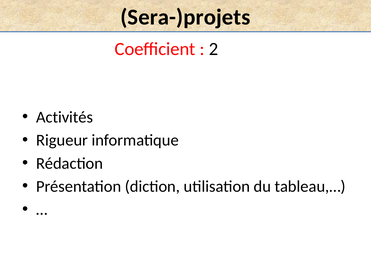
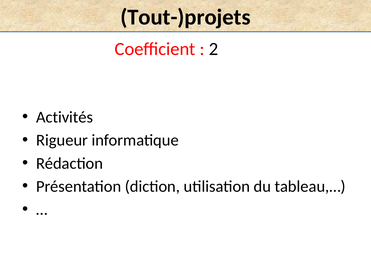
Sera-)projets: Sera-)projets -> Tout-)projets (185, 17)
